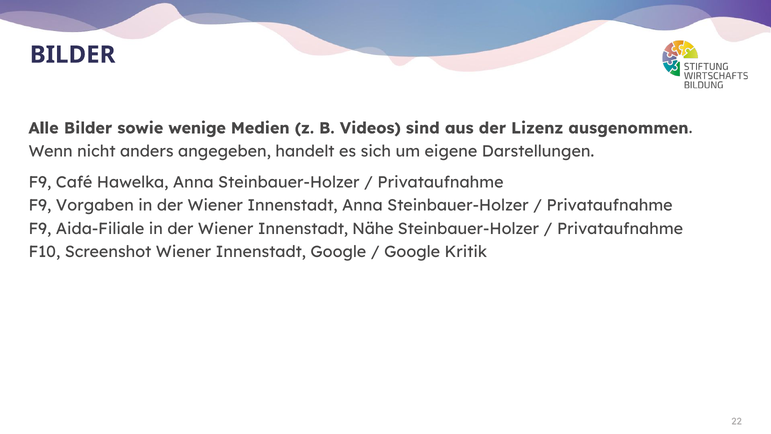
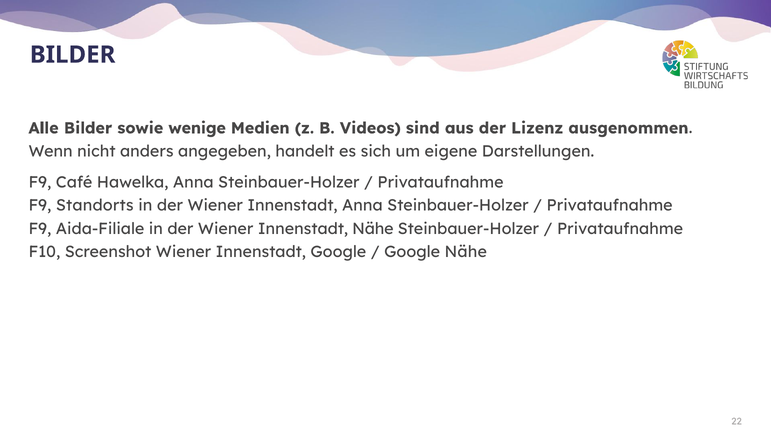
Vorgaben: Vorgaben -> Standorts (95, 206)
Google Kritik: Kritik -> Nähe (466, 252)
